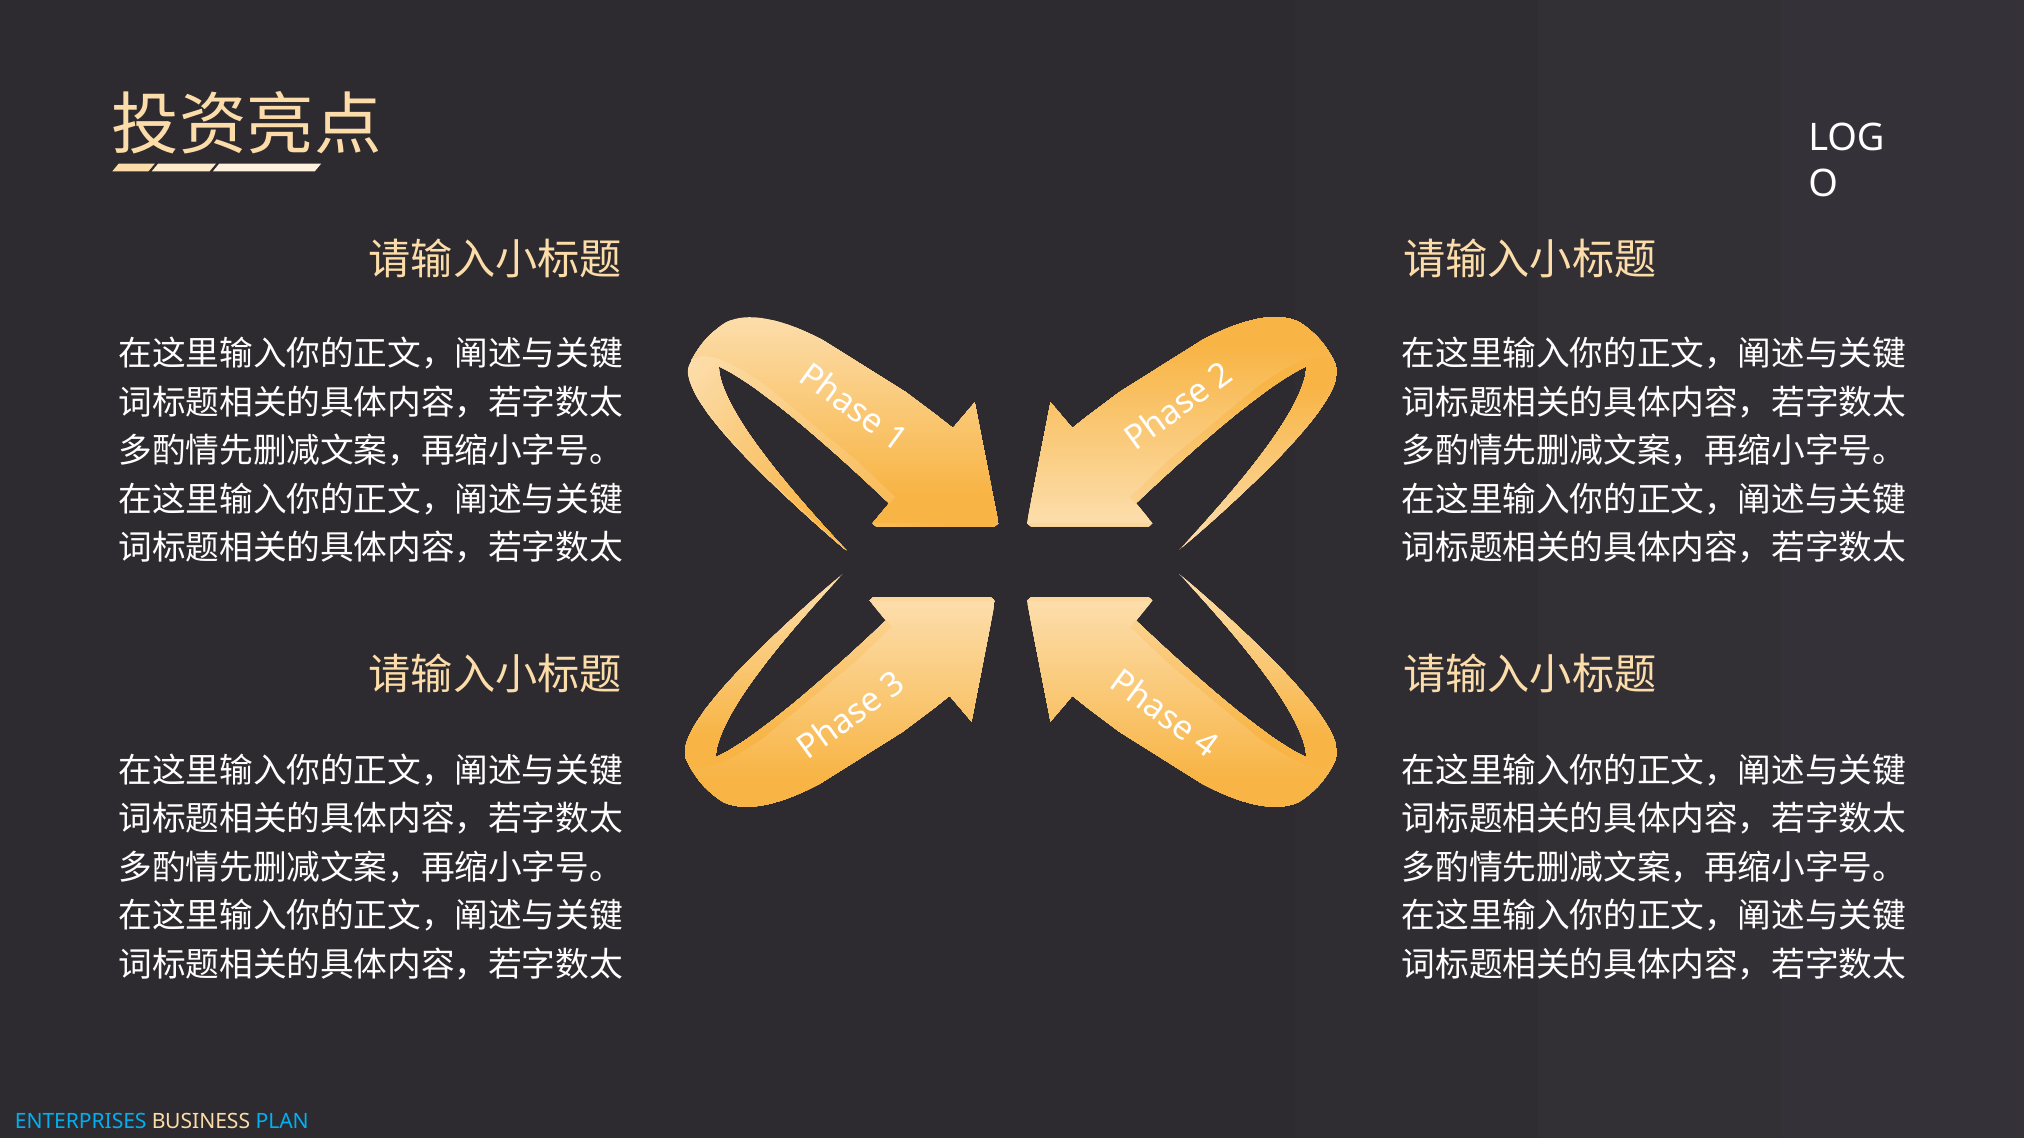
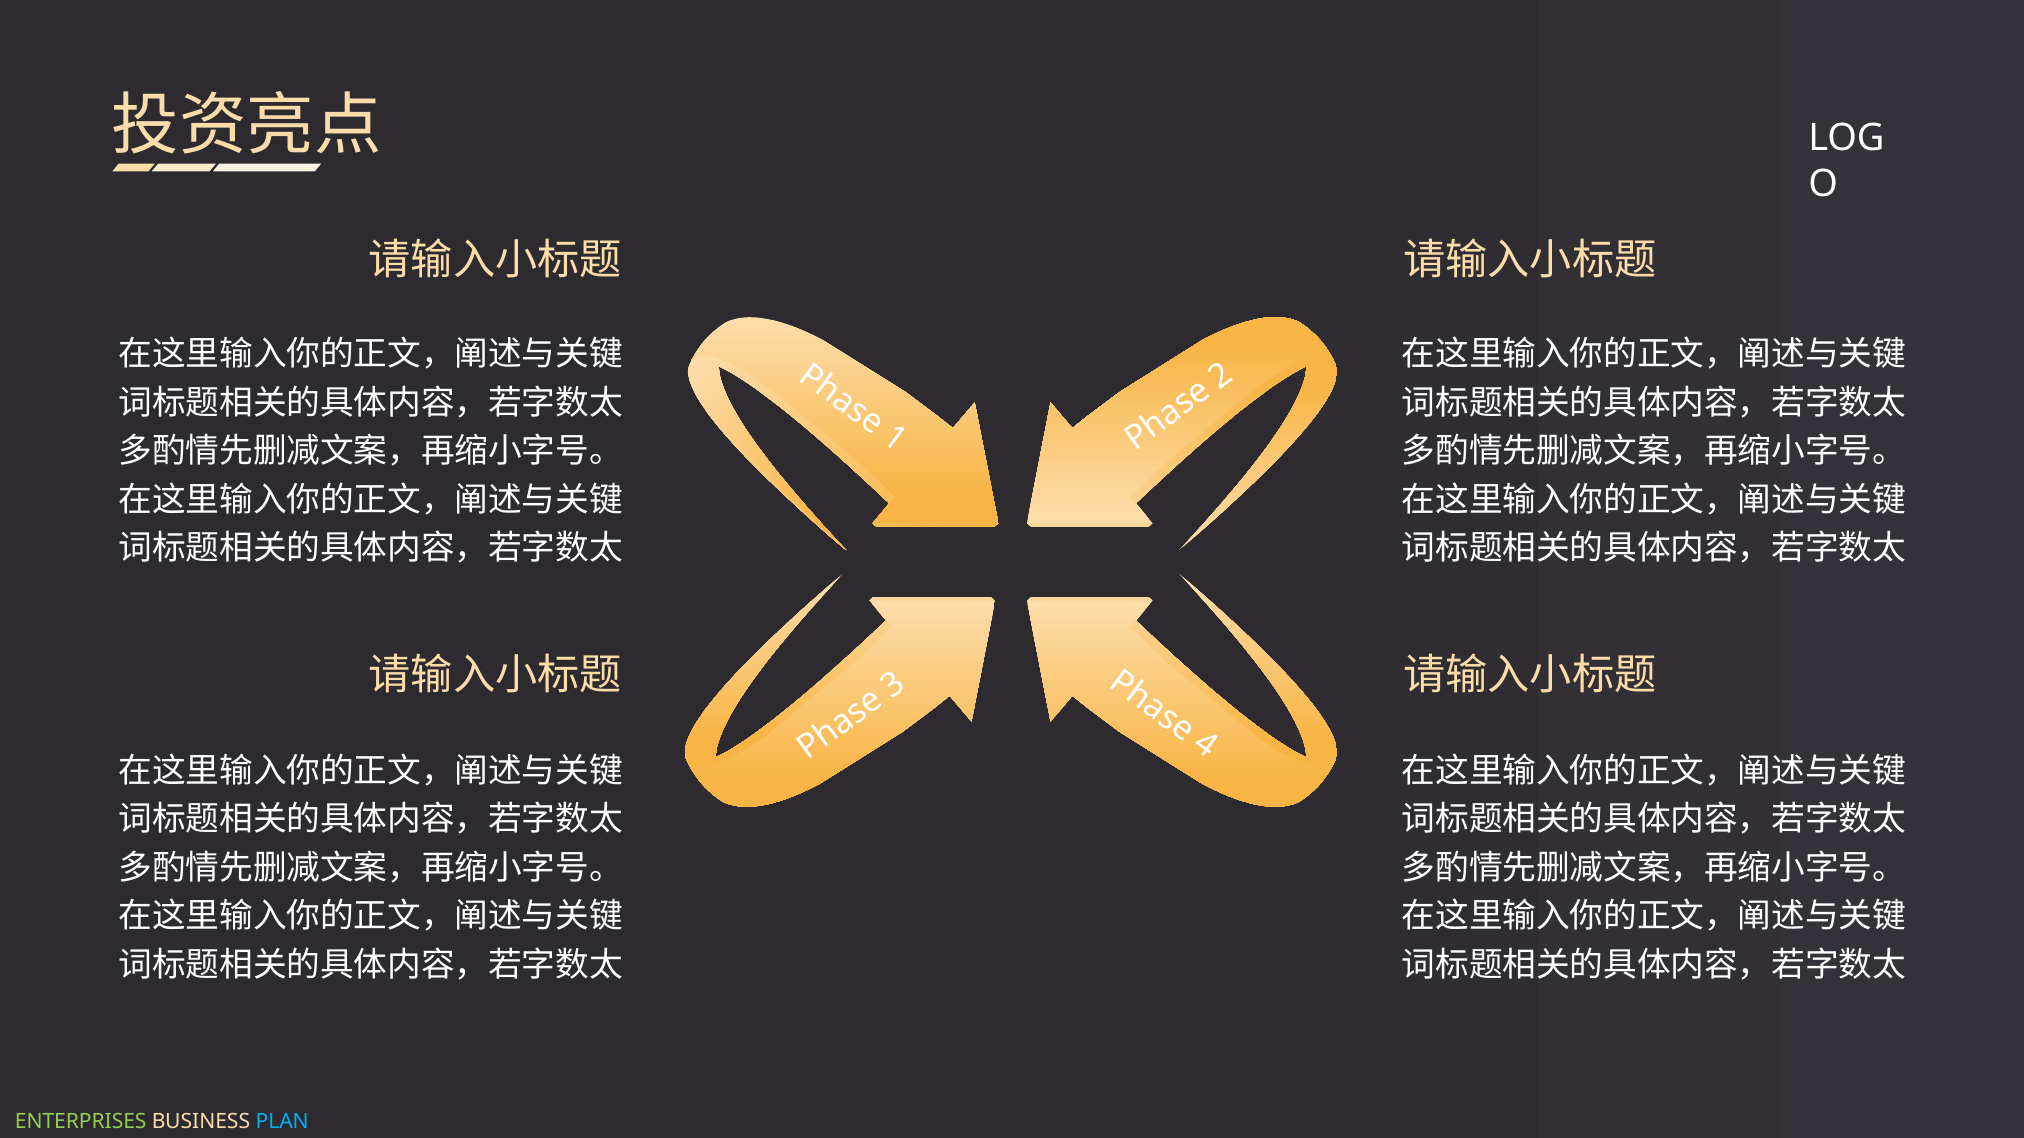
ENTERPRISES colour: light blue -> light green (81, 1123)
